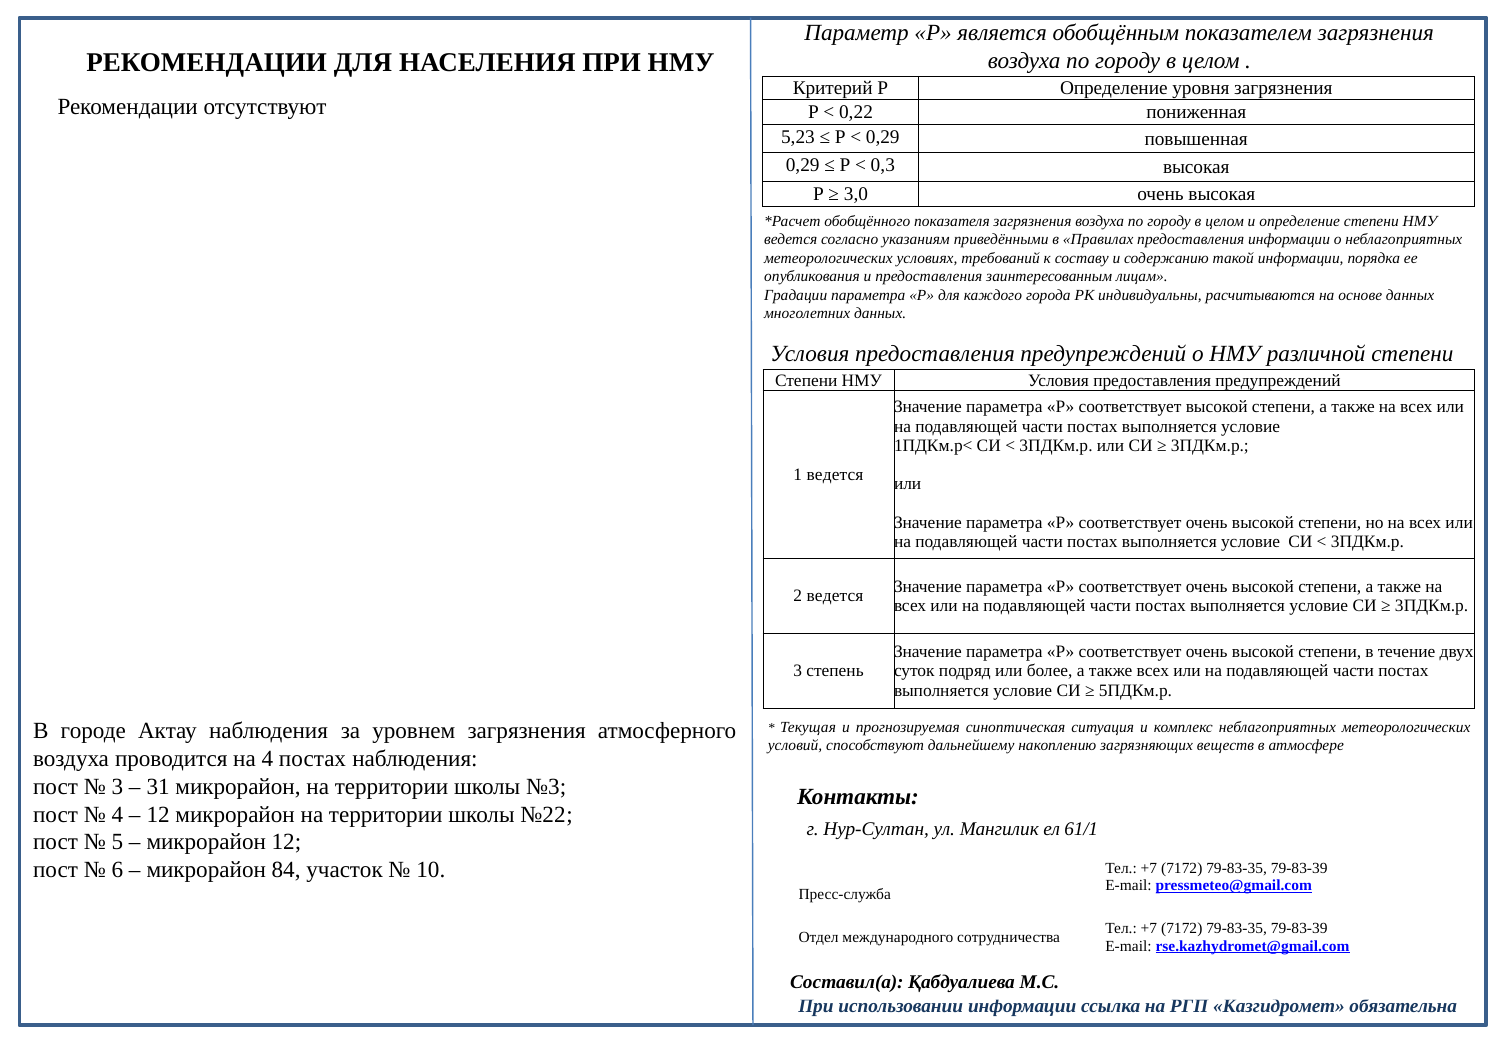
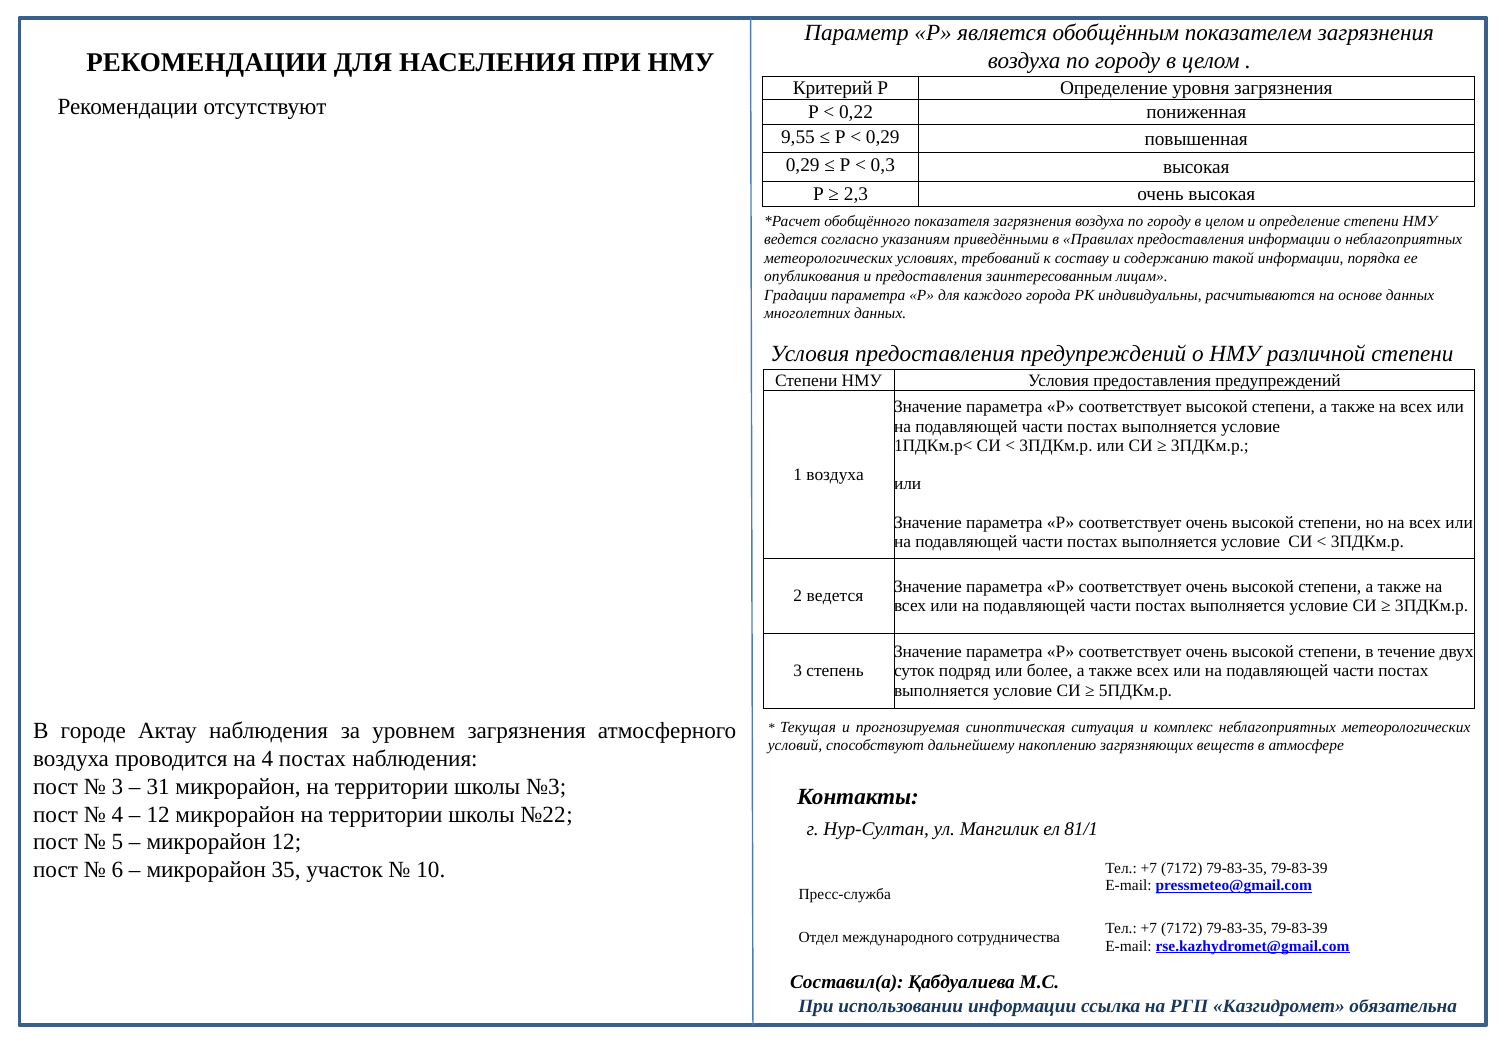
5,23: 5,23 -> 9,55 (798, 137)
3,0: 3,0 -> 2,3 (856, 194)
1 ведется: ведется -> воздуха (835, 474)
61/1: 61/1 -> 81/1 (1081, 828)
84: 84 -> 35 (286, 870)
